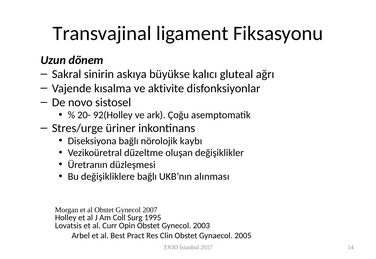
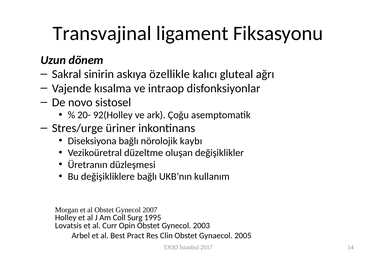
büyükse: büyükse -> özellikle (170, 74)
aktivite: aktivite -> intraop (166, 88)
alınması: alınması -> kullanım (212, 177)
